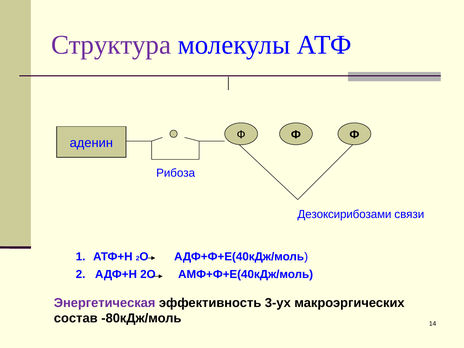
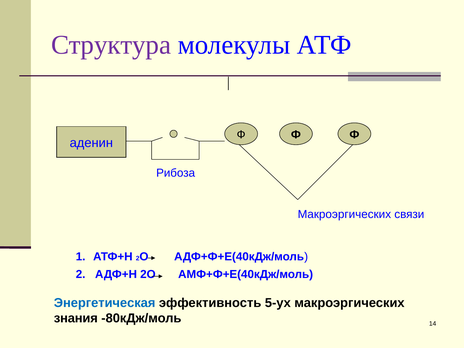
Дезоксирибозами: Дезоксирибозами -> Макроэргических (344, 214)
Энергетическая colour: purple -> blue (105, 303)
3-ух: 3-ух -> 5-ух (278, 303)
состав: состав -> знания (76, 318)
